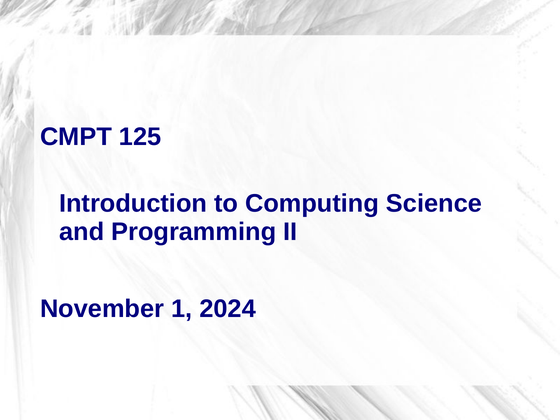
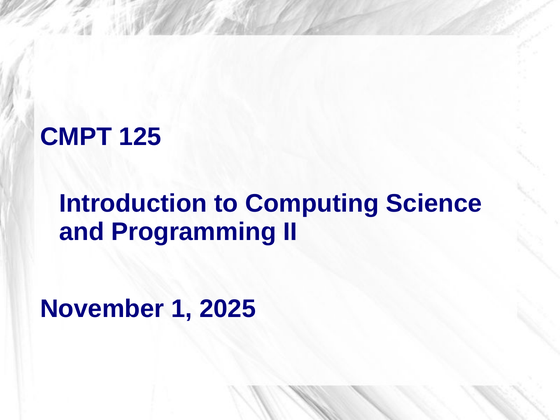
2024: 2024 -> 2025 (228, 309)
